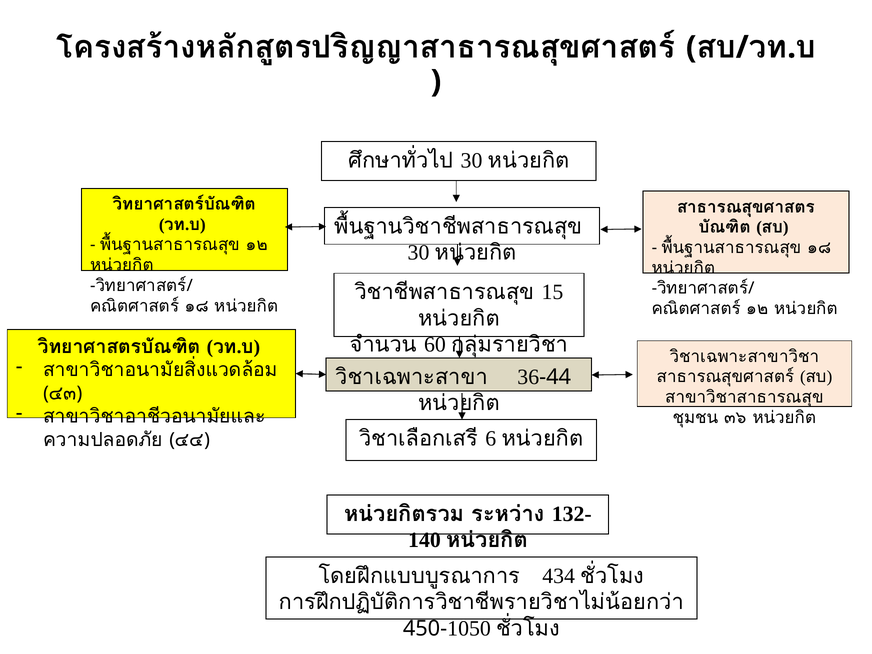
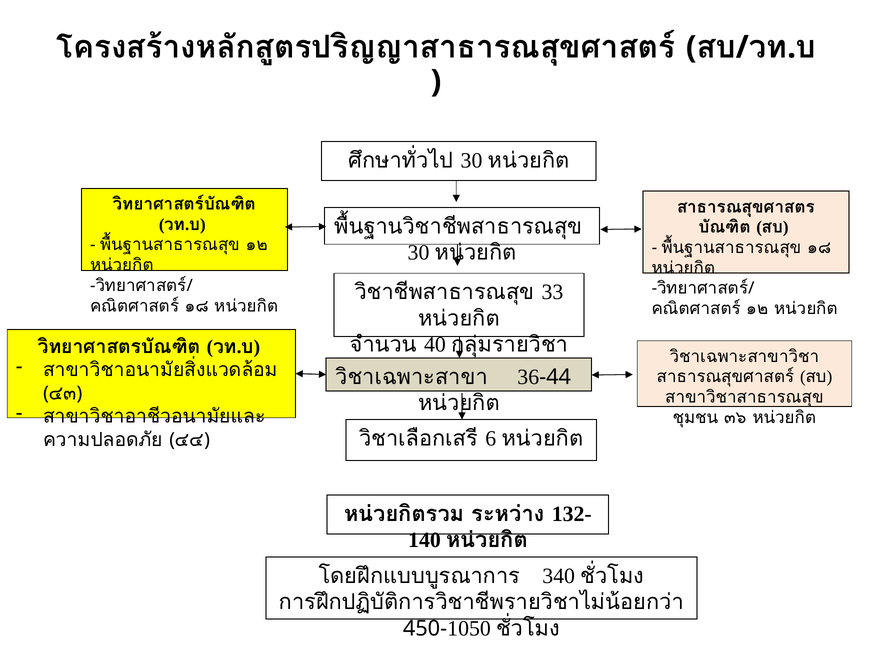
15: 15 -> 33 (552, 292)
60: 60 -> 40 (435, 344)
434: 434 -> 340 (559, 576)
